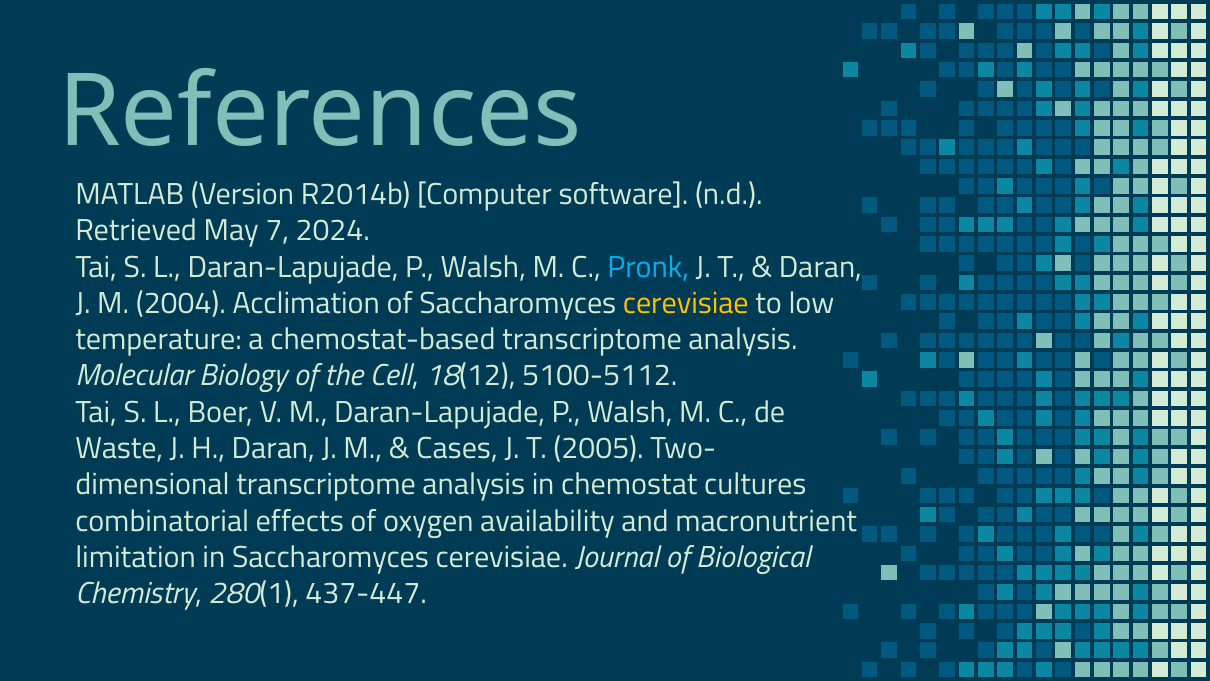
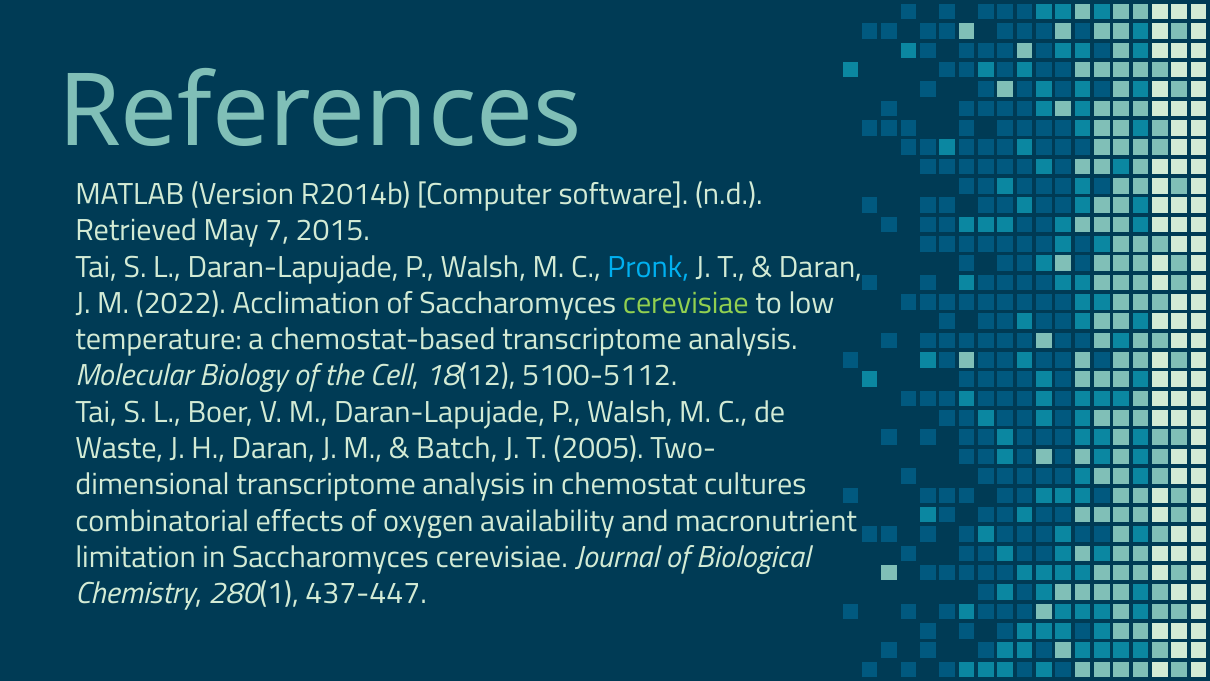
2024: 2024 -> 2015 (333, 231)
2004: 2004 -> 2022 (181, 303)
cerevisiae colour: yellow -> light green (686, 303)
Cases: Cases -> Batch (457, 448)
